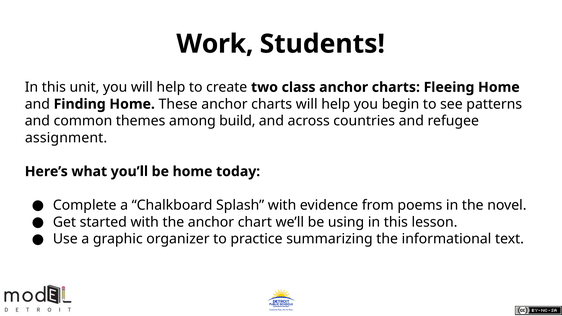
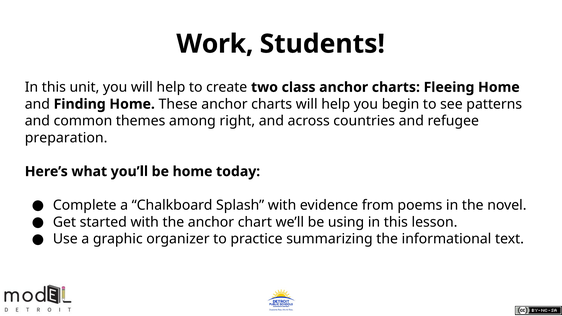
build: build -> right (237, 121)
assignment: assignment -> preparation (66, 138)
